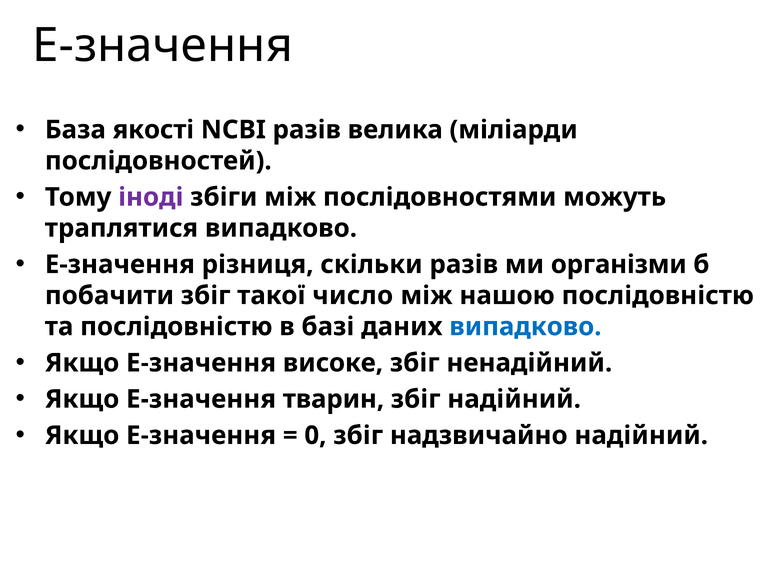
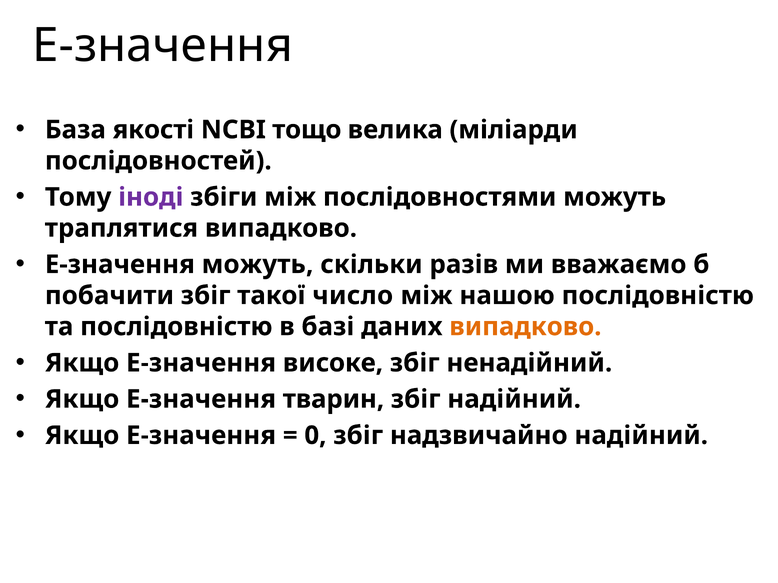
NCBI разів: разів -> тощо (307, 130)
E-значення різниця: різниця -> можуть (258, 265)
організми: організми -> вважаємо (619, 265)
випадково colour: blue -> orange (525, 327)
